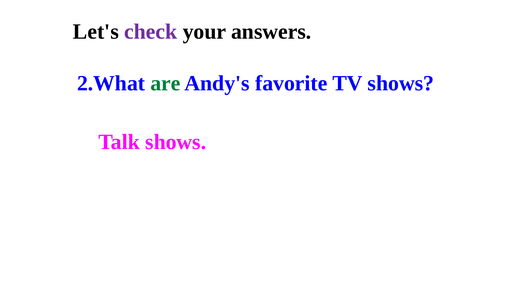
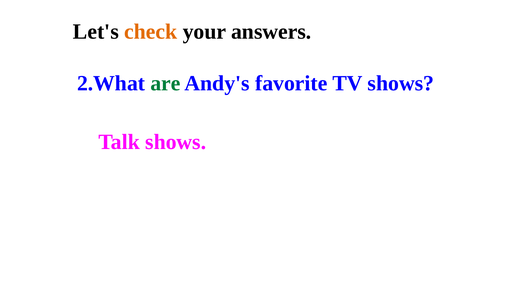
check colour: purple -> orange (151, 32)
